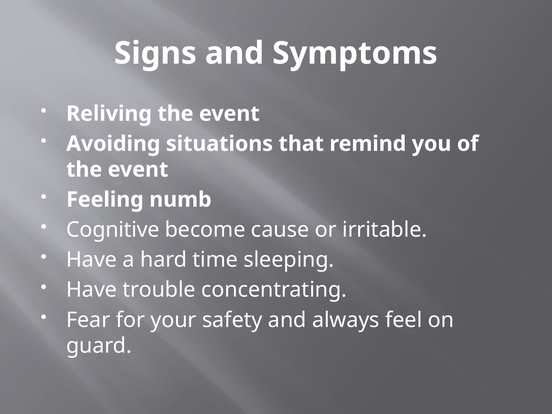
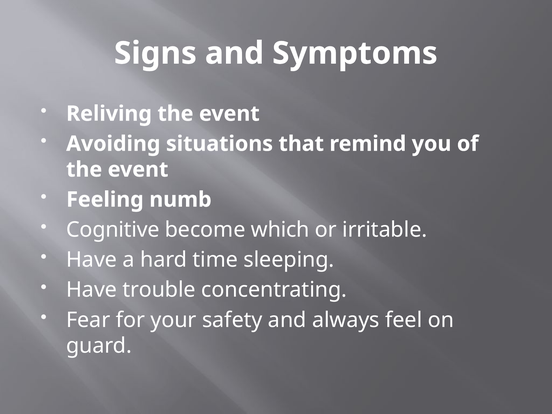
cause: cause -> which (280, 230)
